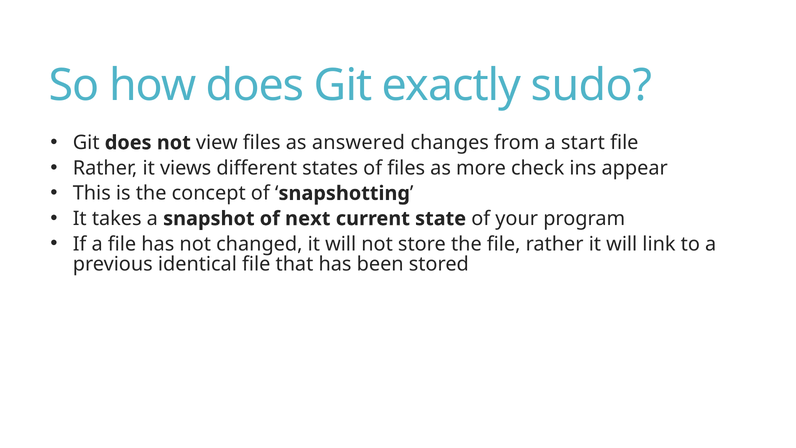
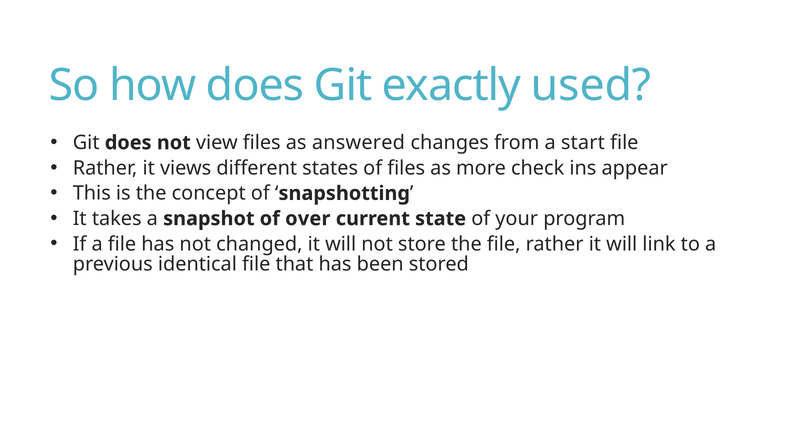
sudo: sudo -> used (591, 86)
next: next -> over (308, 219)
